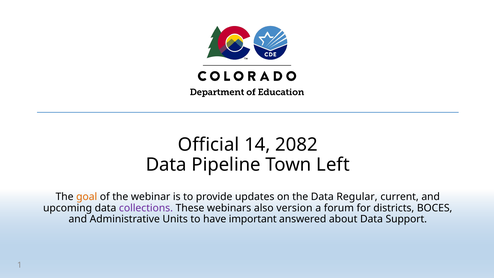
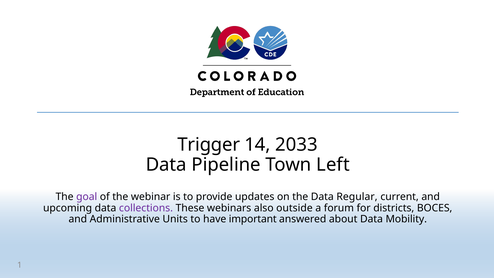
Official: Official -> Trigger (209, 145)
2082: 2082 -> 2033 (296, 145)
goal colour: orange -> purple (87, 197)
version: version -> outside (294, 208)
Support: Support -> Mobility (406, 219)
